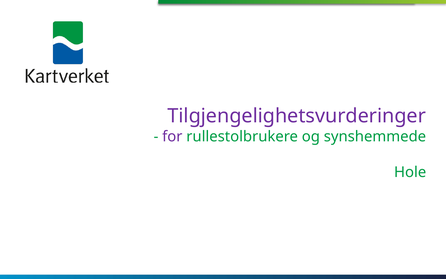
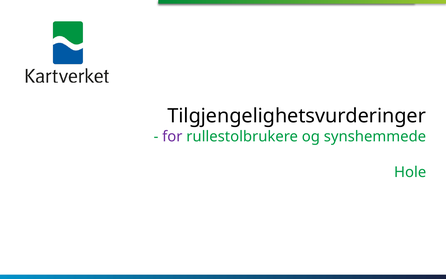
Tilgjengelighetsvurderinger colour: purple -> black (297, 116)
